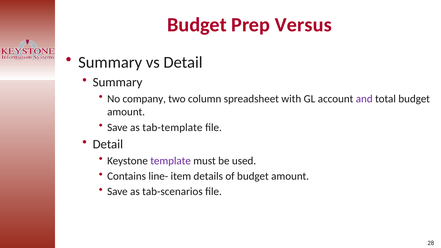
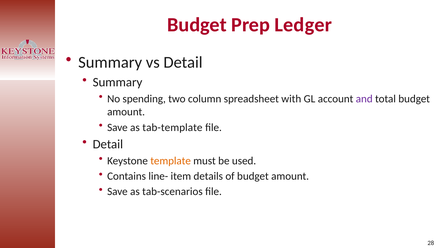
Versus: Versus -> Ledger (303, 25)
company: company -> spending (144, 99)
template colour: purple -> orange (171, 161)
